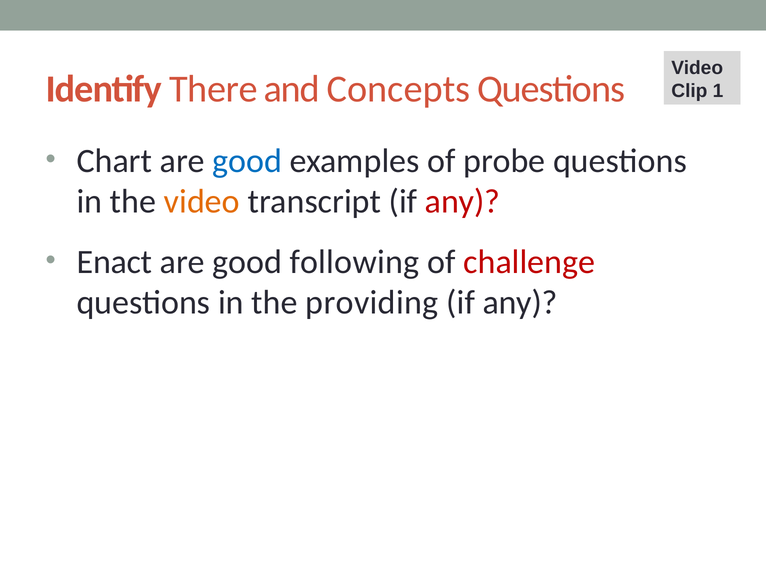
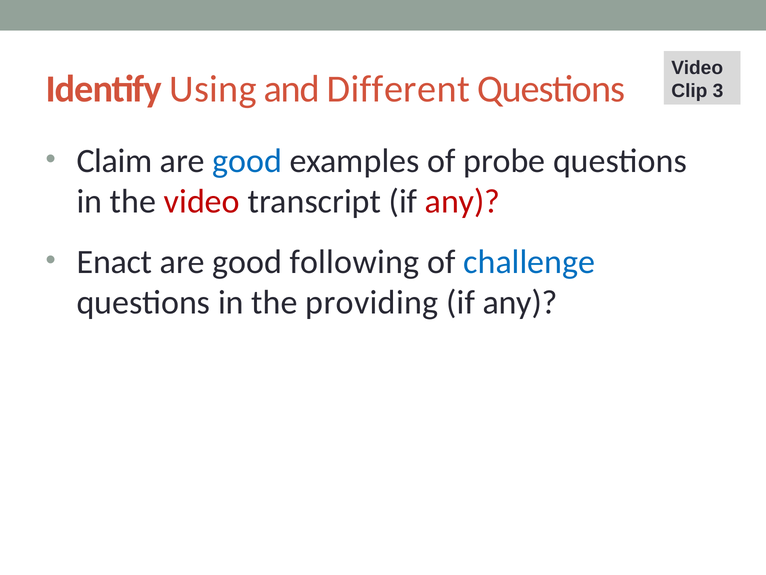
There: There -> Using (213, 89)
Concepts: Concepts -> Different (398, 89)
1: 1 -> 3 (718, 91)
Chart: Chart -> Claim (115, 161)
video colour: orange -> red (202, 202)
challenge colour: red -> blue (529, 262)
